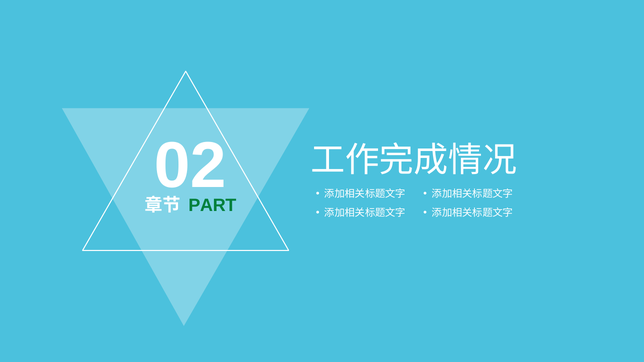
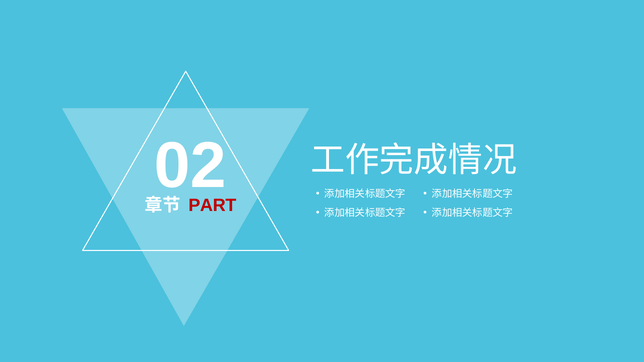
PART colour: green -> red (212, 206)
